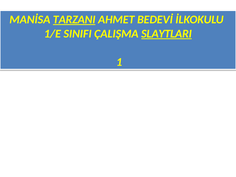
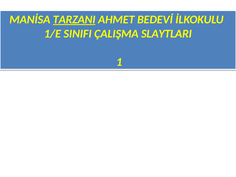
SLAYTLARI underline: present -> none (167, 34)
